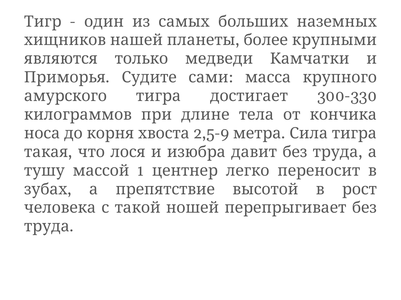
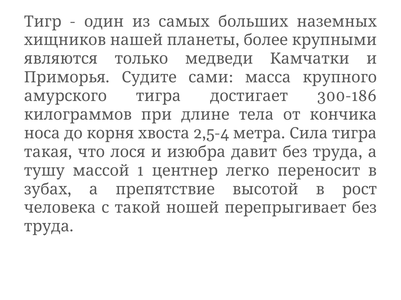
300-330: 300-330 -> 300-186 (347, 96)
2,5-9: 2,5-9 -> 2,5-4 (211, 134)
